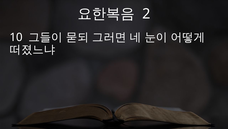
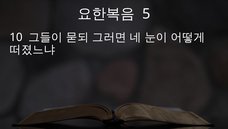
2: 2 -> 5 (146, 14)
